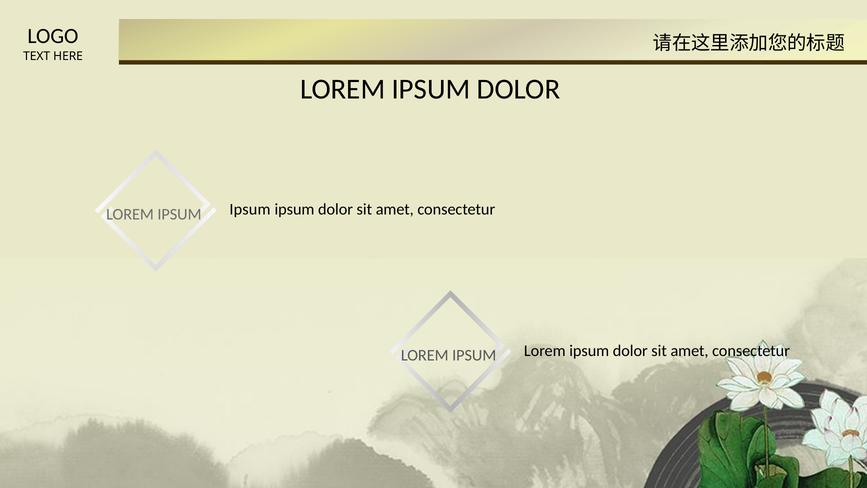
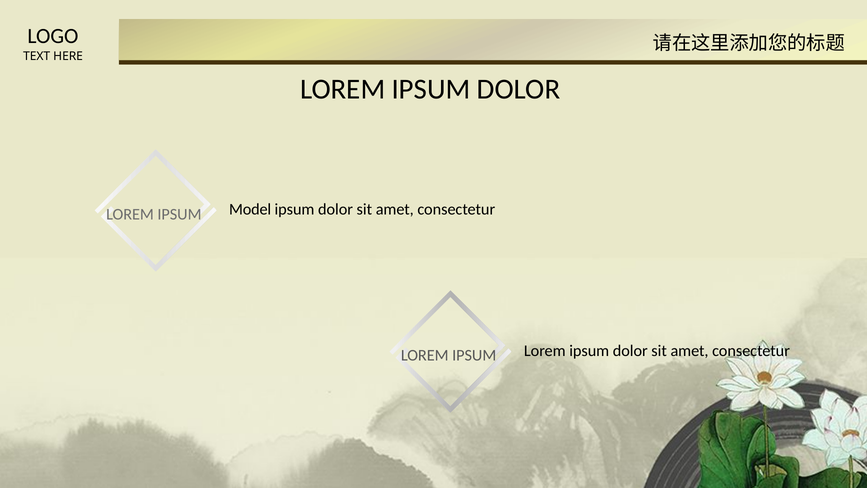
LOREM IPSUM Ipsum: Ipsum -> Model (250, 209)
